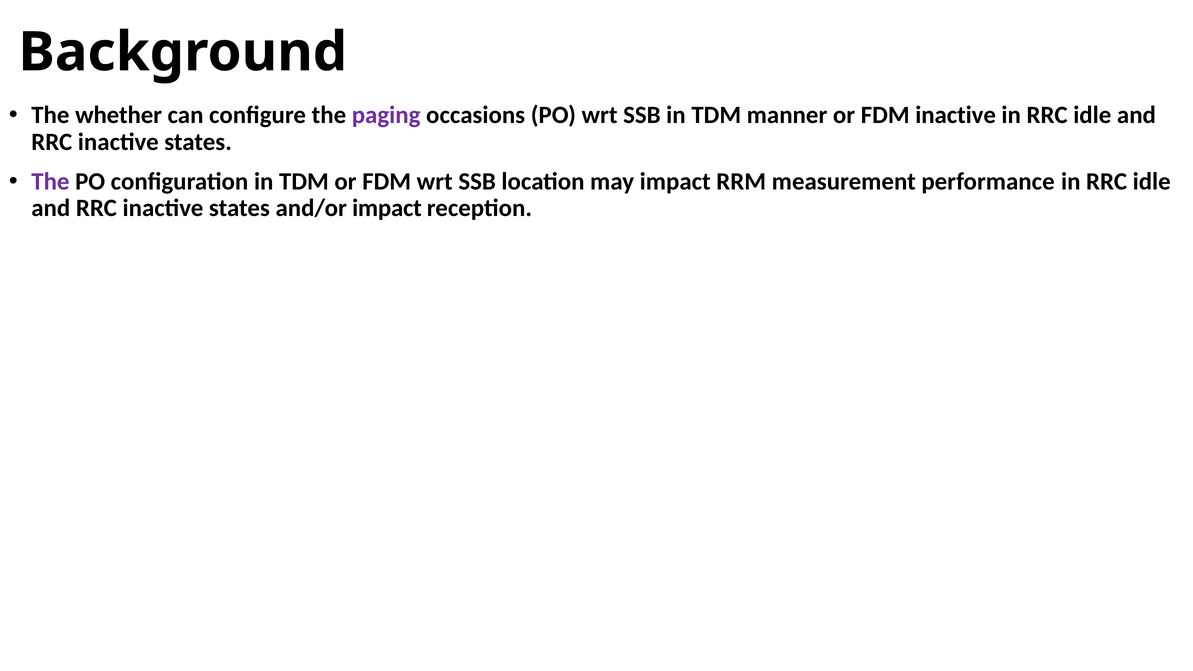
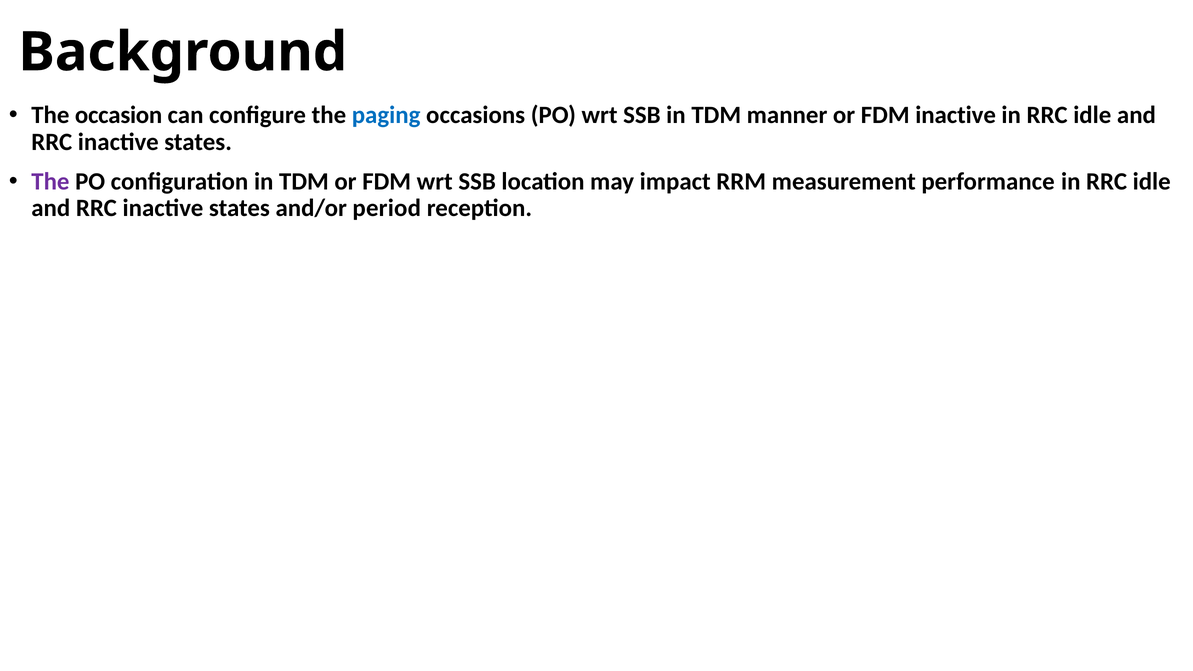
whether: whether -> occasion (119, 115)
paging colour: purple -> blue (386, 115)
and/or impact: impact -> period (387, 208)
